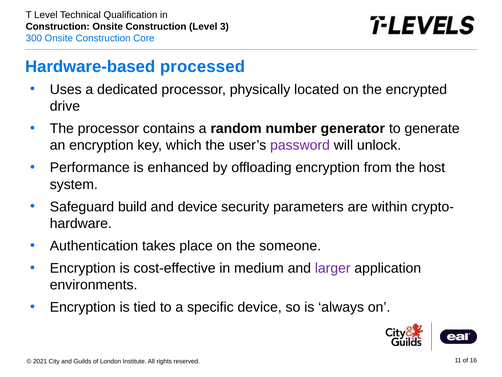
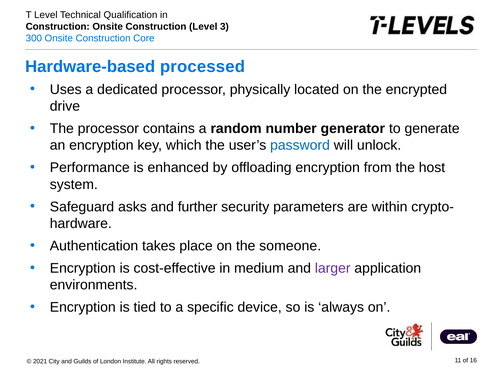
password colour: purple -> blue (300, 145)
build: build -> asks (132, 207)
and device: device -> further (198, 207)
